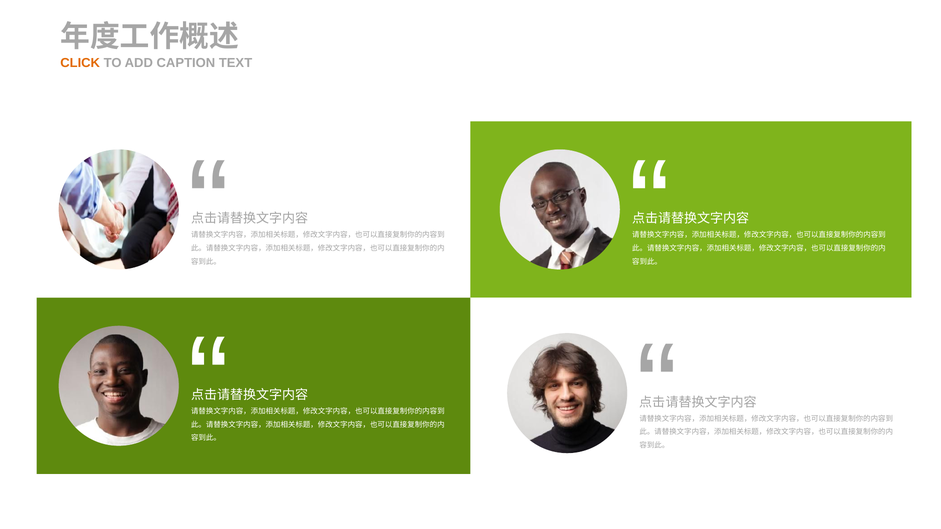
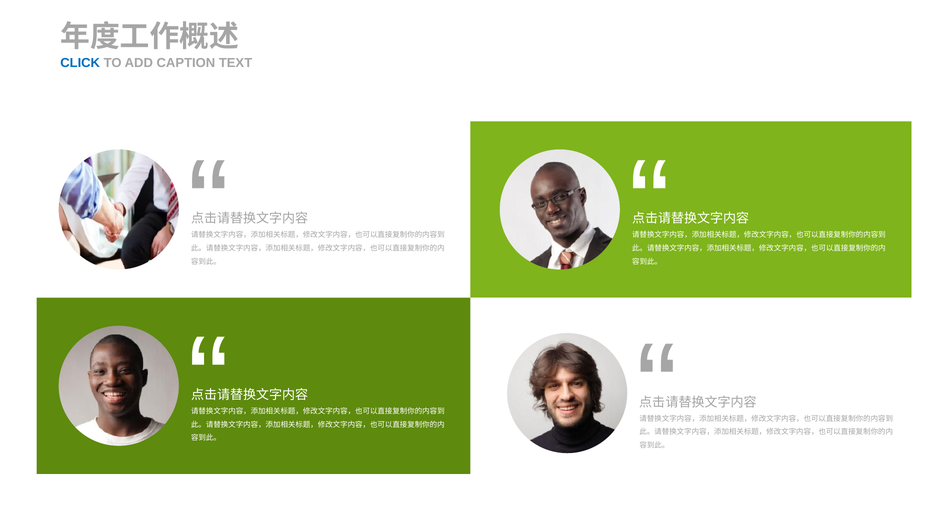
CLICK colour: orange -> blue (80, 63)
